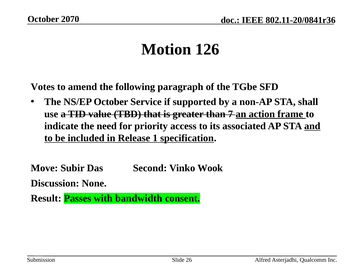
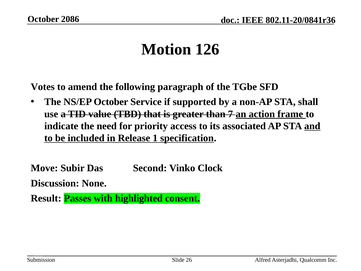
2070: 2070 -> 2086 (70, 19)
Wook: Wook -> Clock (210, 168)
bandwidth: bandwidth -> highlighted (139, 198)
